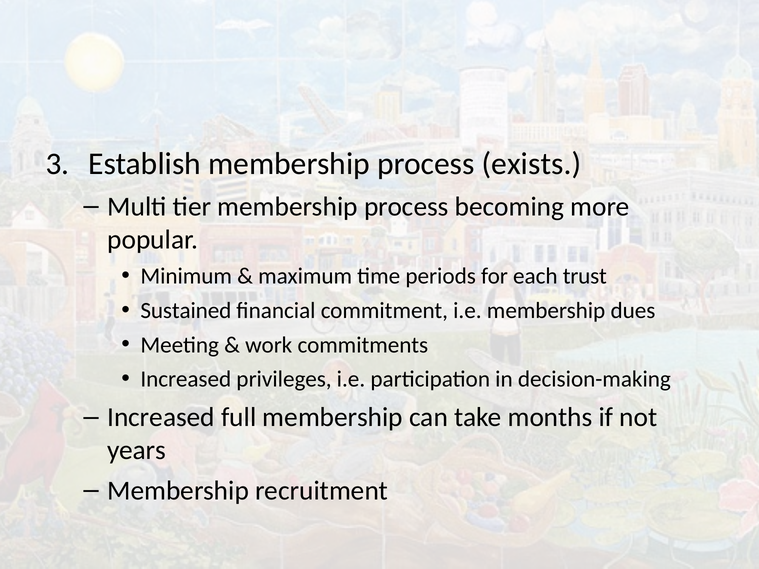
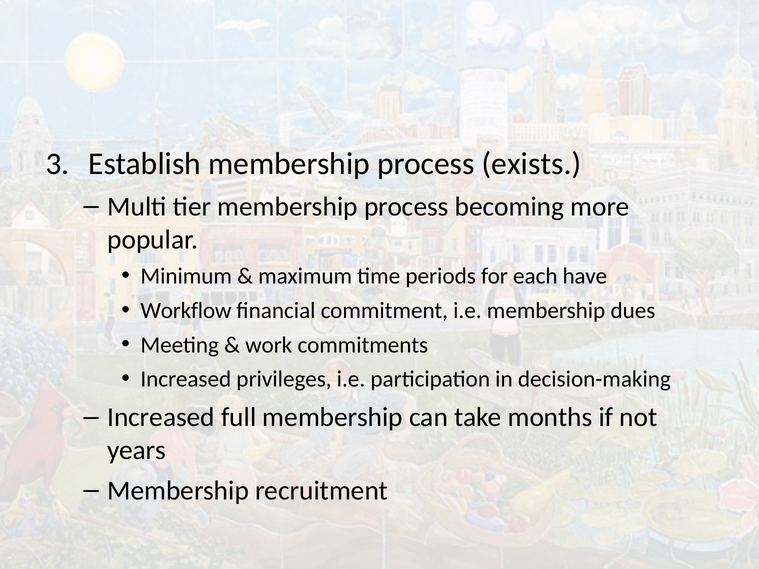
trust: trust -> have (585, 276)
Sustained: Sustained -> Workflow (186, 311)
